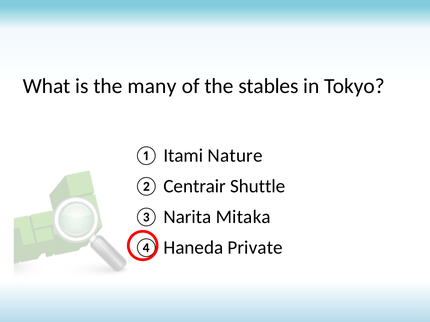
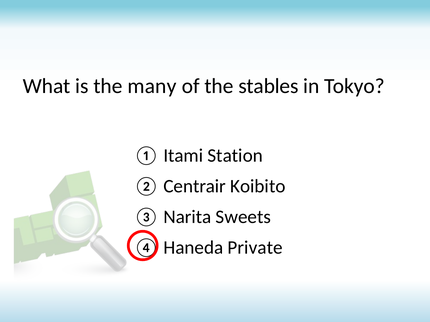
Nature: Nature -> Station (235, 156)
Shuttle: Shuttle -> Koibito (258, 187)
Mitaka: Mitaka -> Sweets (243, 217)
